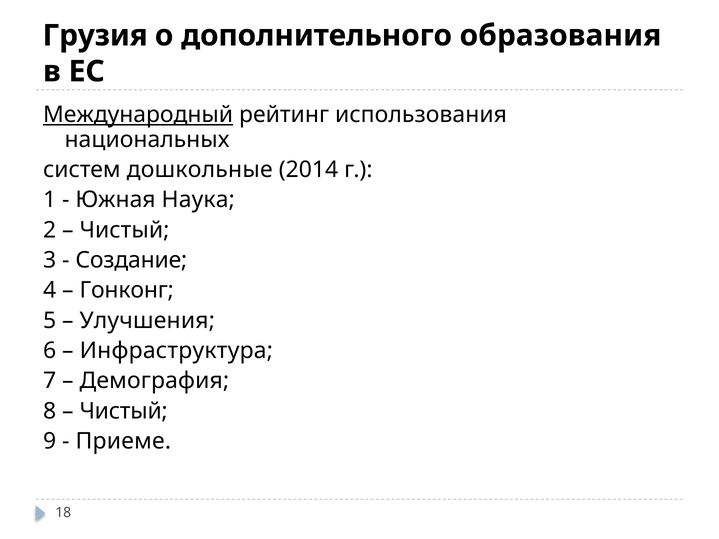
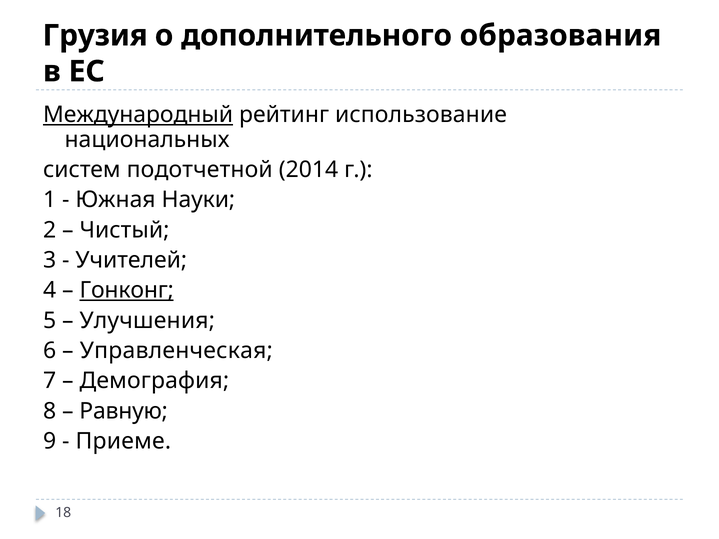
использования: использования -> использование (421, 115)
дошкольные: дошкольные -> подотчетной (200, 170)
Наука: Наука -> Науки (198, 200)
Создание: Создание -> Учителей (131, 260)
Гонконг underline: none -> present (127, 290)
Инфраструктура: Инфраструктура -> Управленческая (176, 351)
Чистый: Чистый -> Равную (124, 411)
